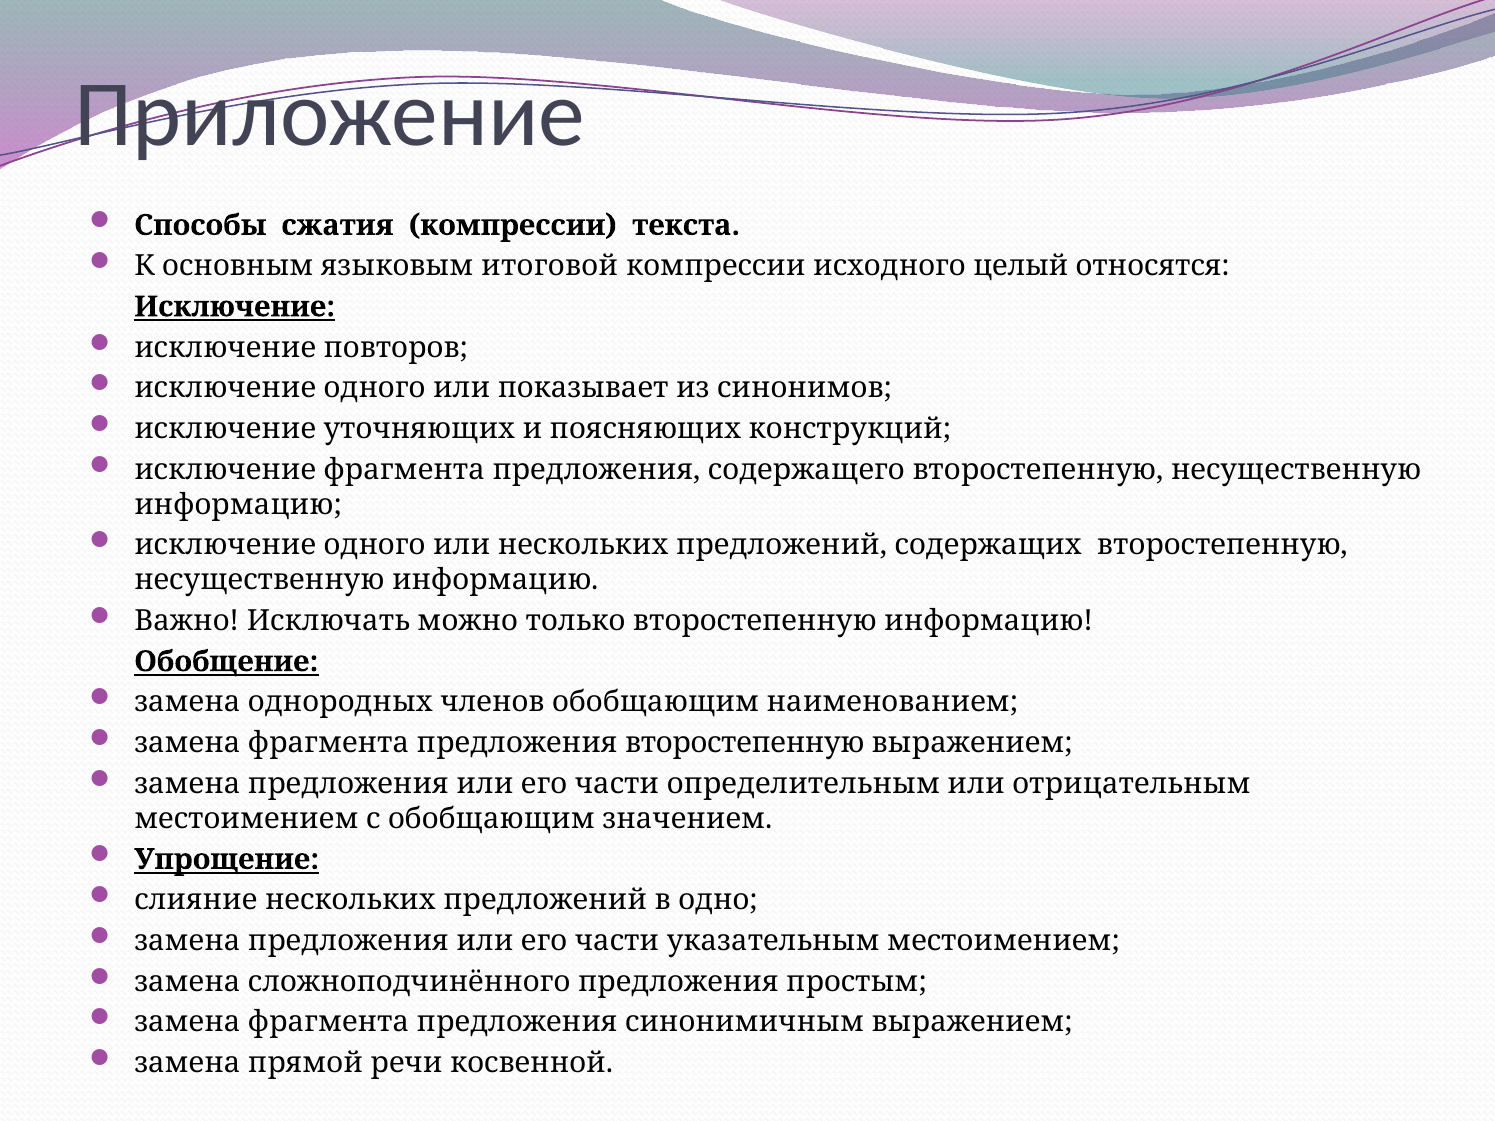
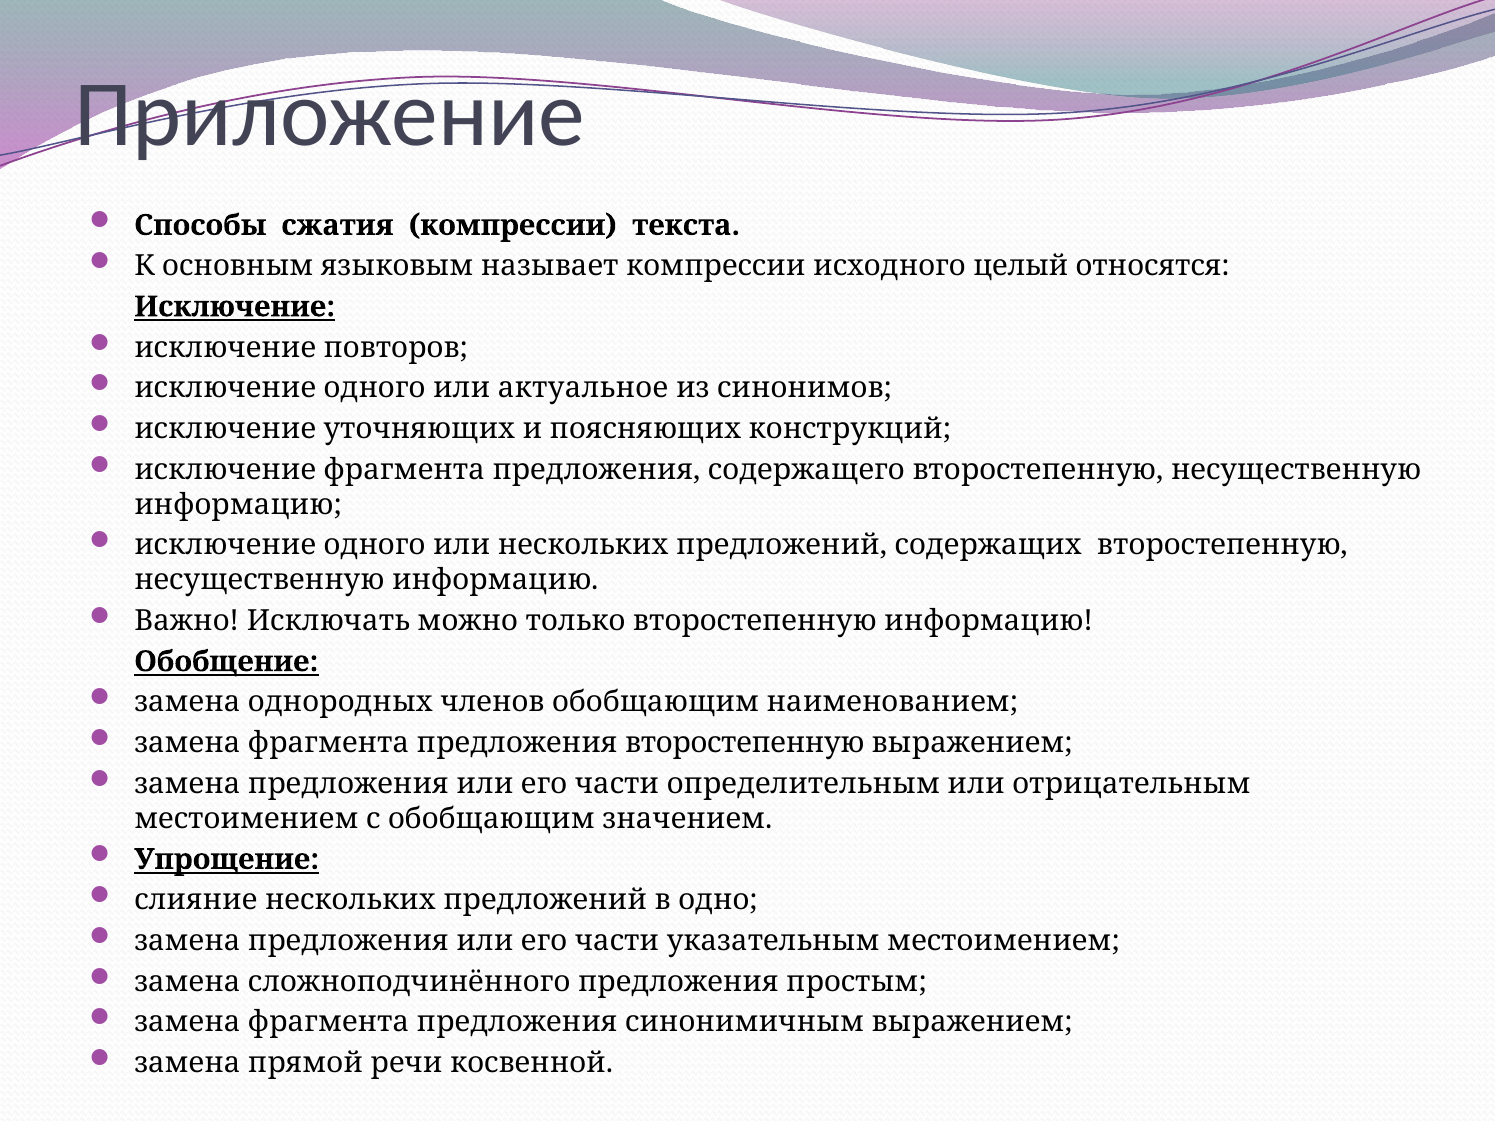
итоговой: итоговой -> называет (550, 266)
показывает: показывает -> актуальное (583, 388)
